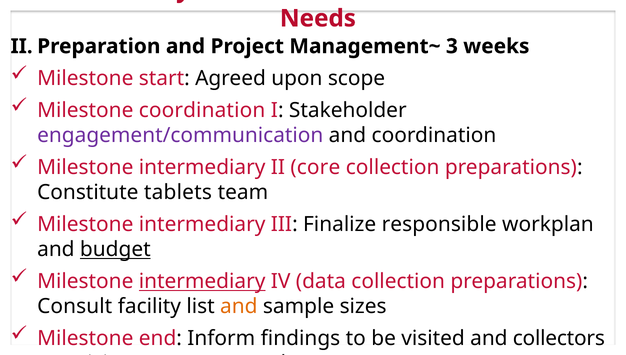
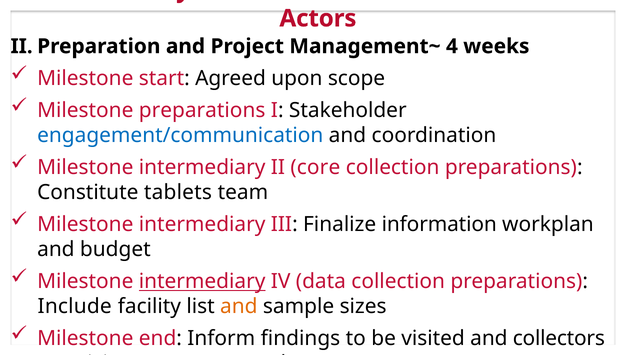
Needs: Needs -> Actors (318, 18)
3: 3 -> 4 (452, 46)
Milestone coordination: coordination -> preparations (202, 110)
engagement/communication colour: purple -> blue (180, 135)
responsible: responsible -> information (439, 224)
budget underline: present -> none (115, 249)
Consult: Consult -> Include (75, 306)
